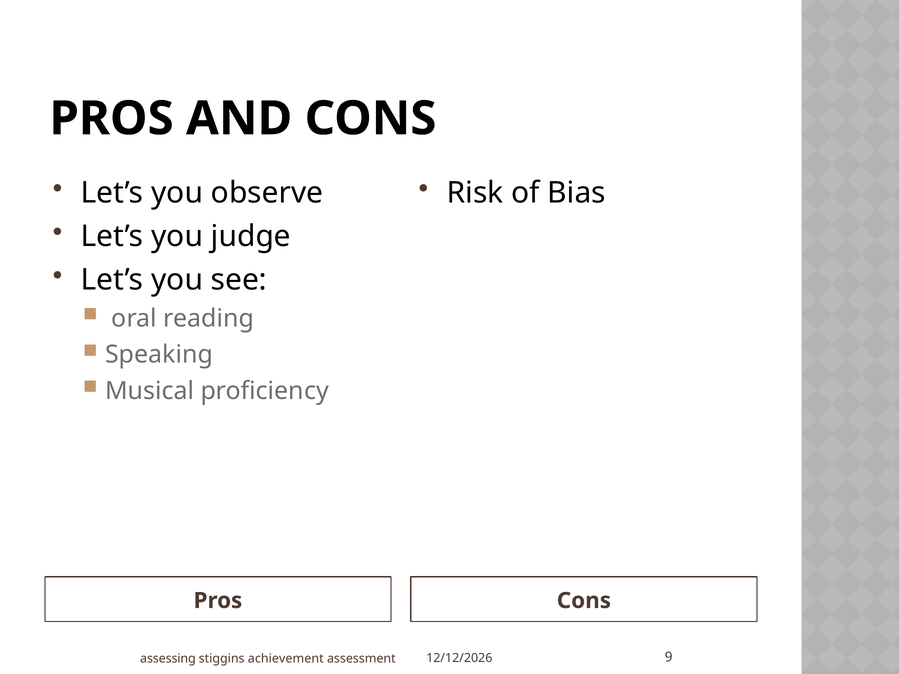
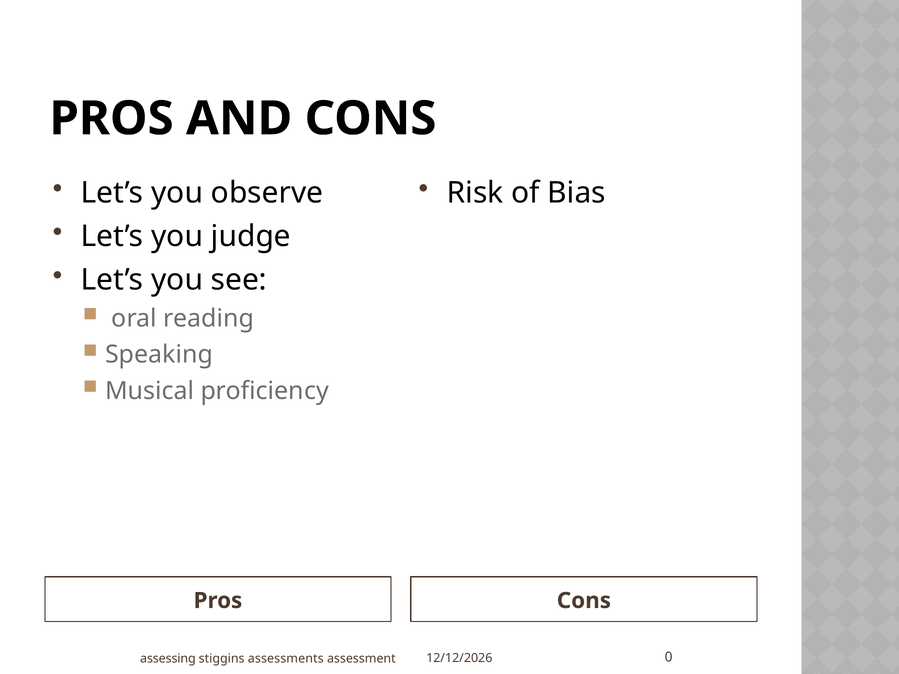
achievement: achievement -> assessments (286, 659)
9: 9 -> 0 (669, 658)
